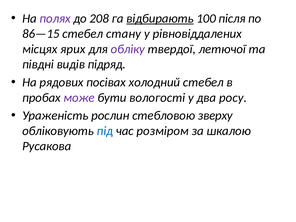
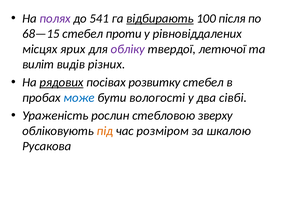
208: 208 -> 541 (99, 18)
86—15: 86—15 -> 68—15 (41, 34)
стану: стану -> проти (124, 34)
півдні: півдні -> виліт (38, 64)
підряд: підряд -> різних (107, 64)
рядових underline: none -> present (62, 82)
холодний: холодний -> розвитку (154, 82)
може colour: purple -> blue (79, 98)
росу: росу -> сівбі (233, 98)
під colour: blue -> orange (105, 131)
